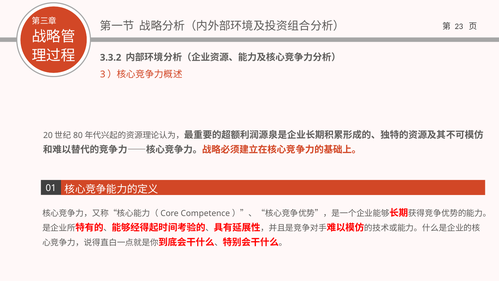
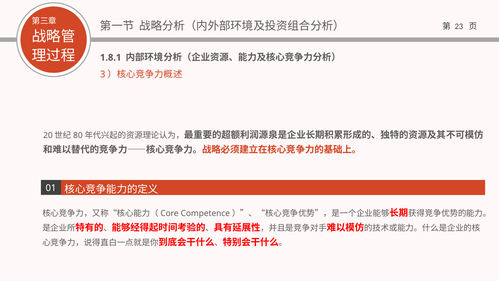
3.3.2: 3.3.2 -> 1.8.1 (111, 57)
